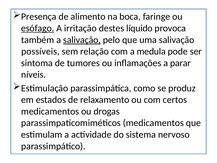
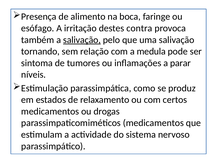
esófago underline: present -> none (38, 28)
líquido: líquido -> contra (139, 28)
possíveis: possíveis -> tornando (40, 51)
